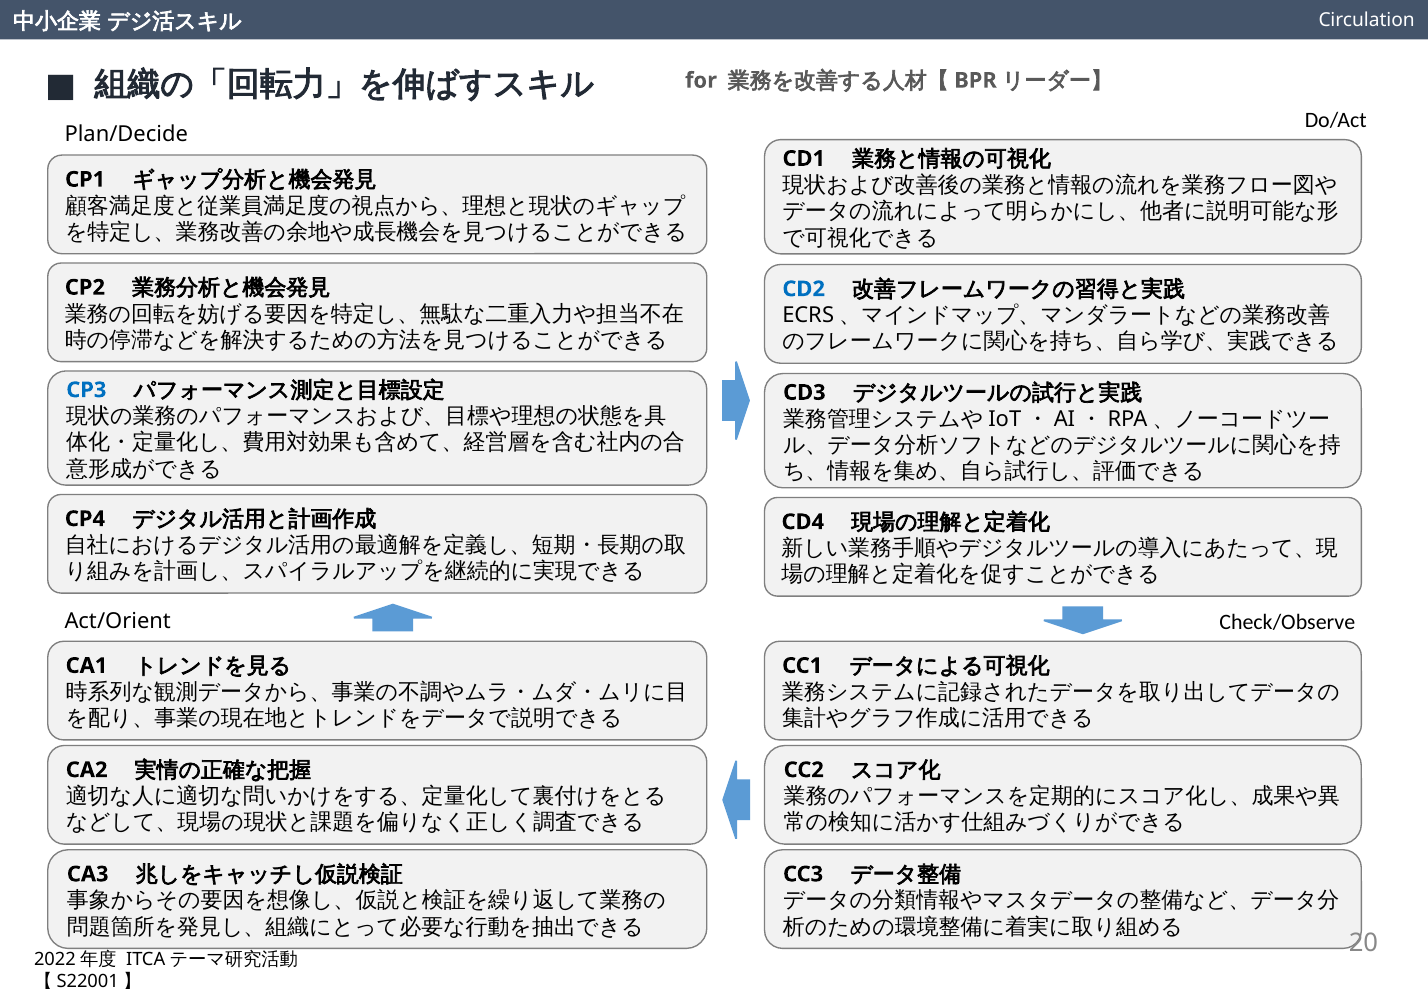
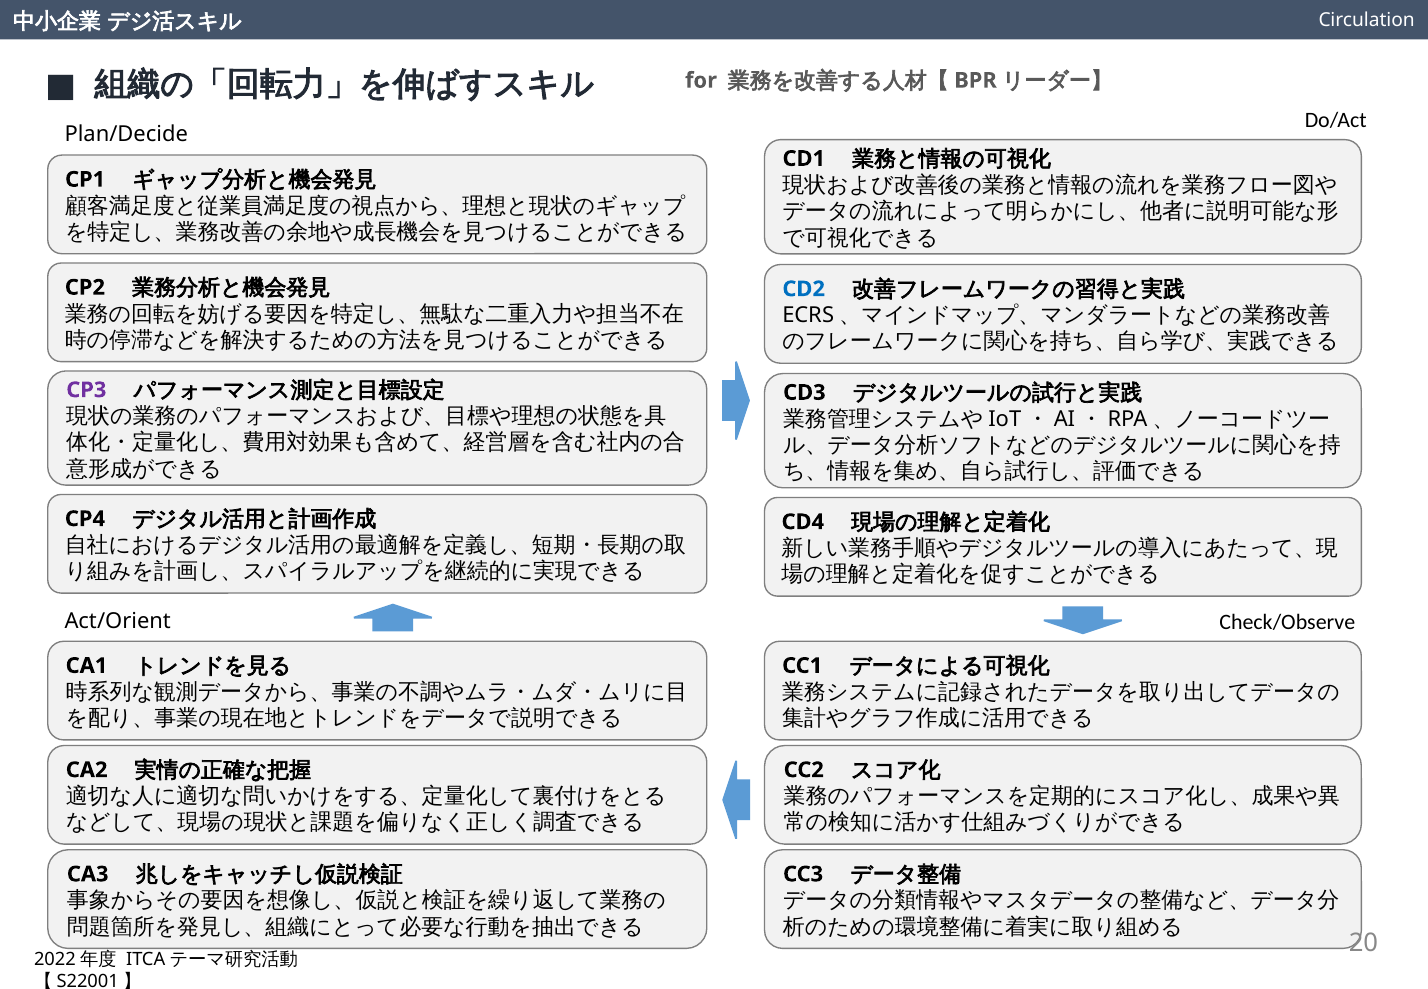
CP3 colour: blue -> purple (86, 390)
